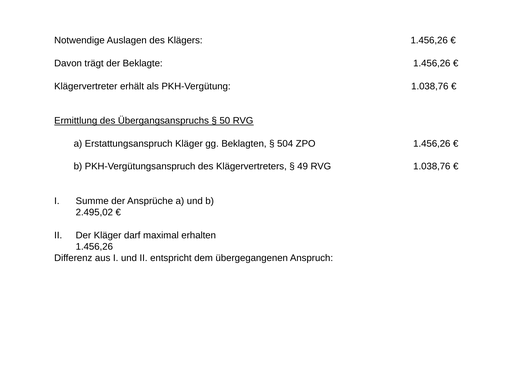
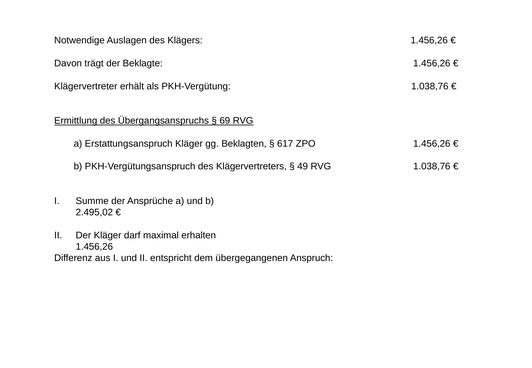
50: 50 -> 69 (225, 121)
504: 504 -> 617 (285, 144)
